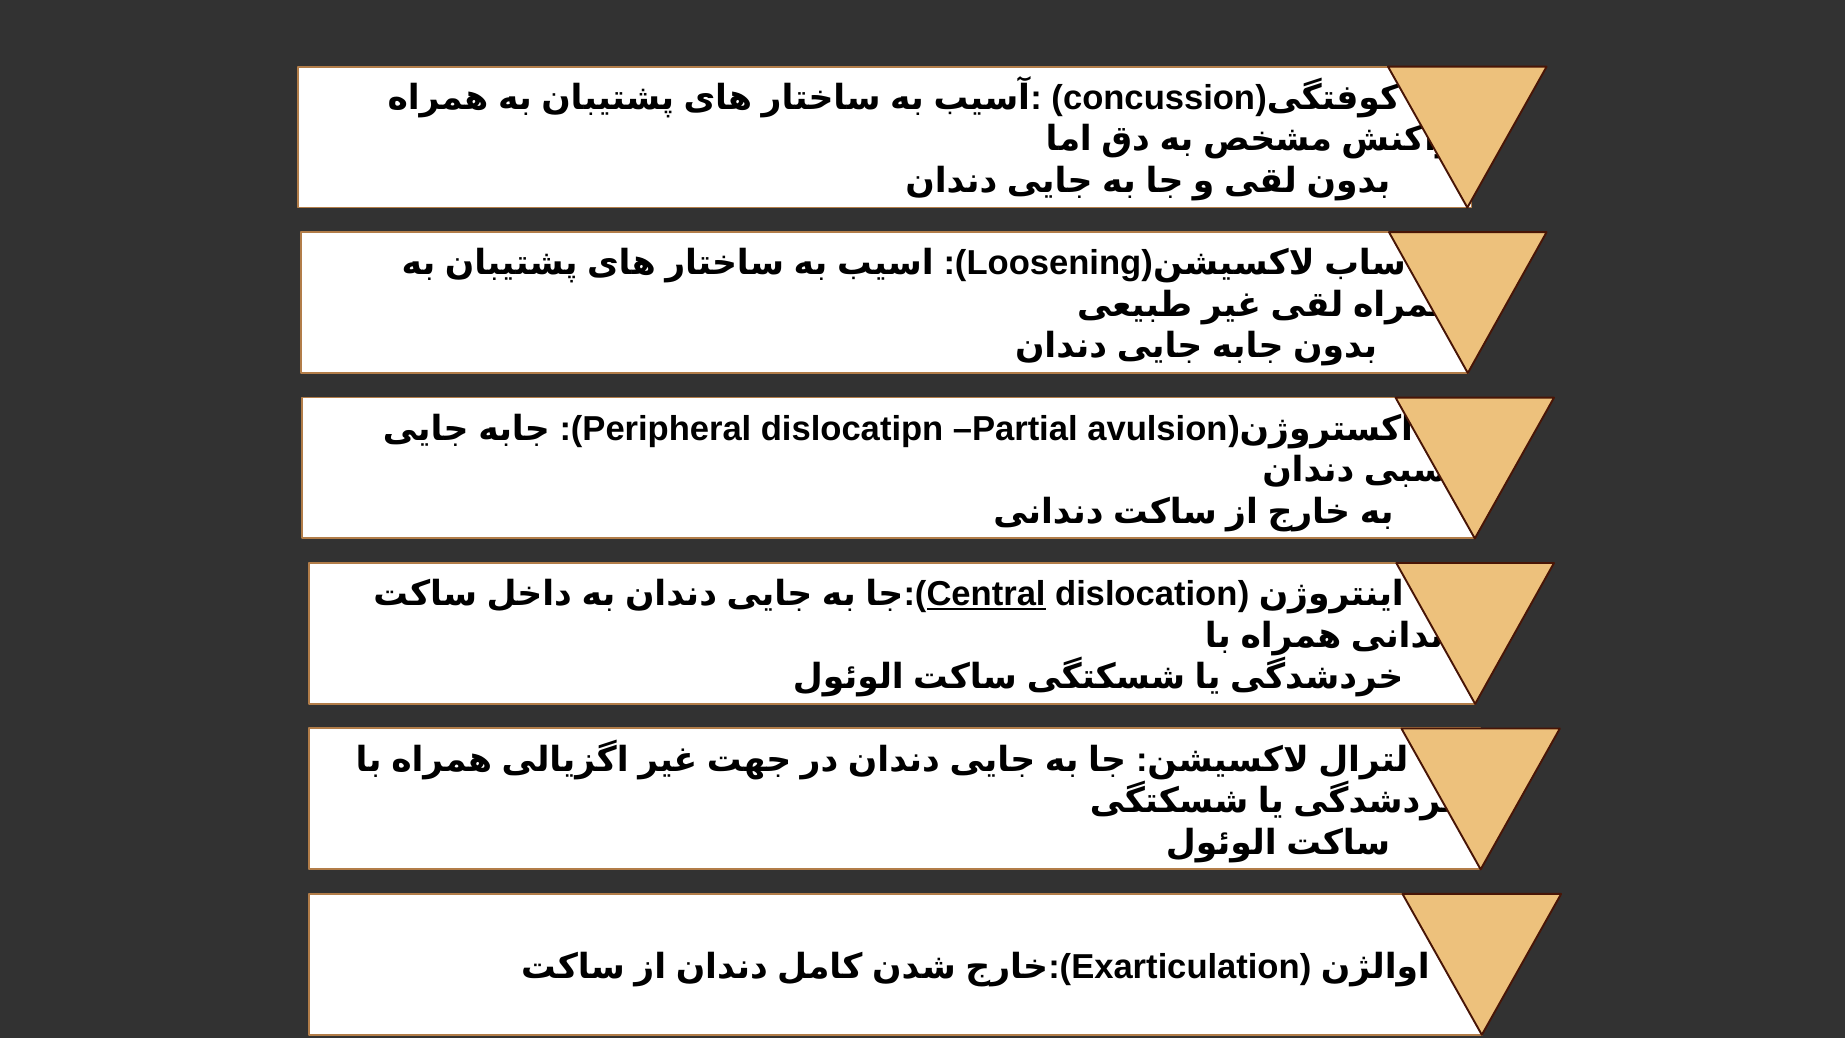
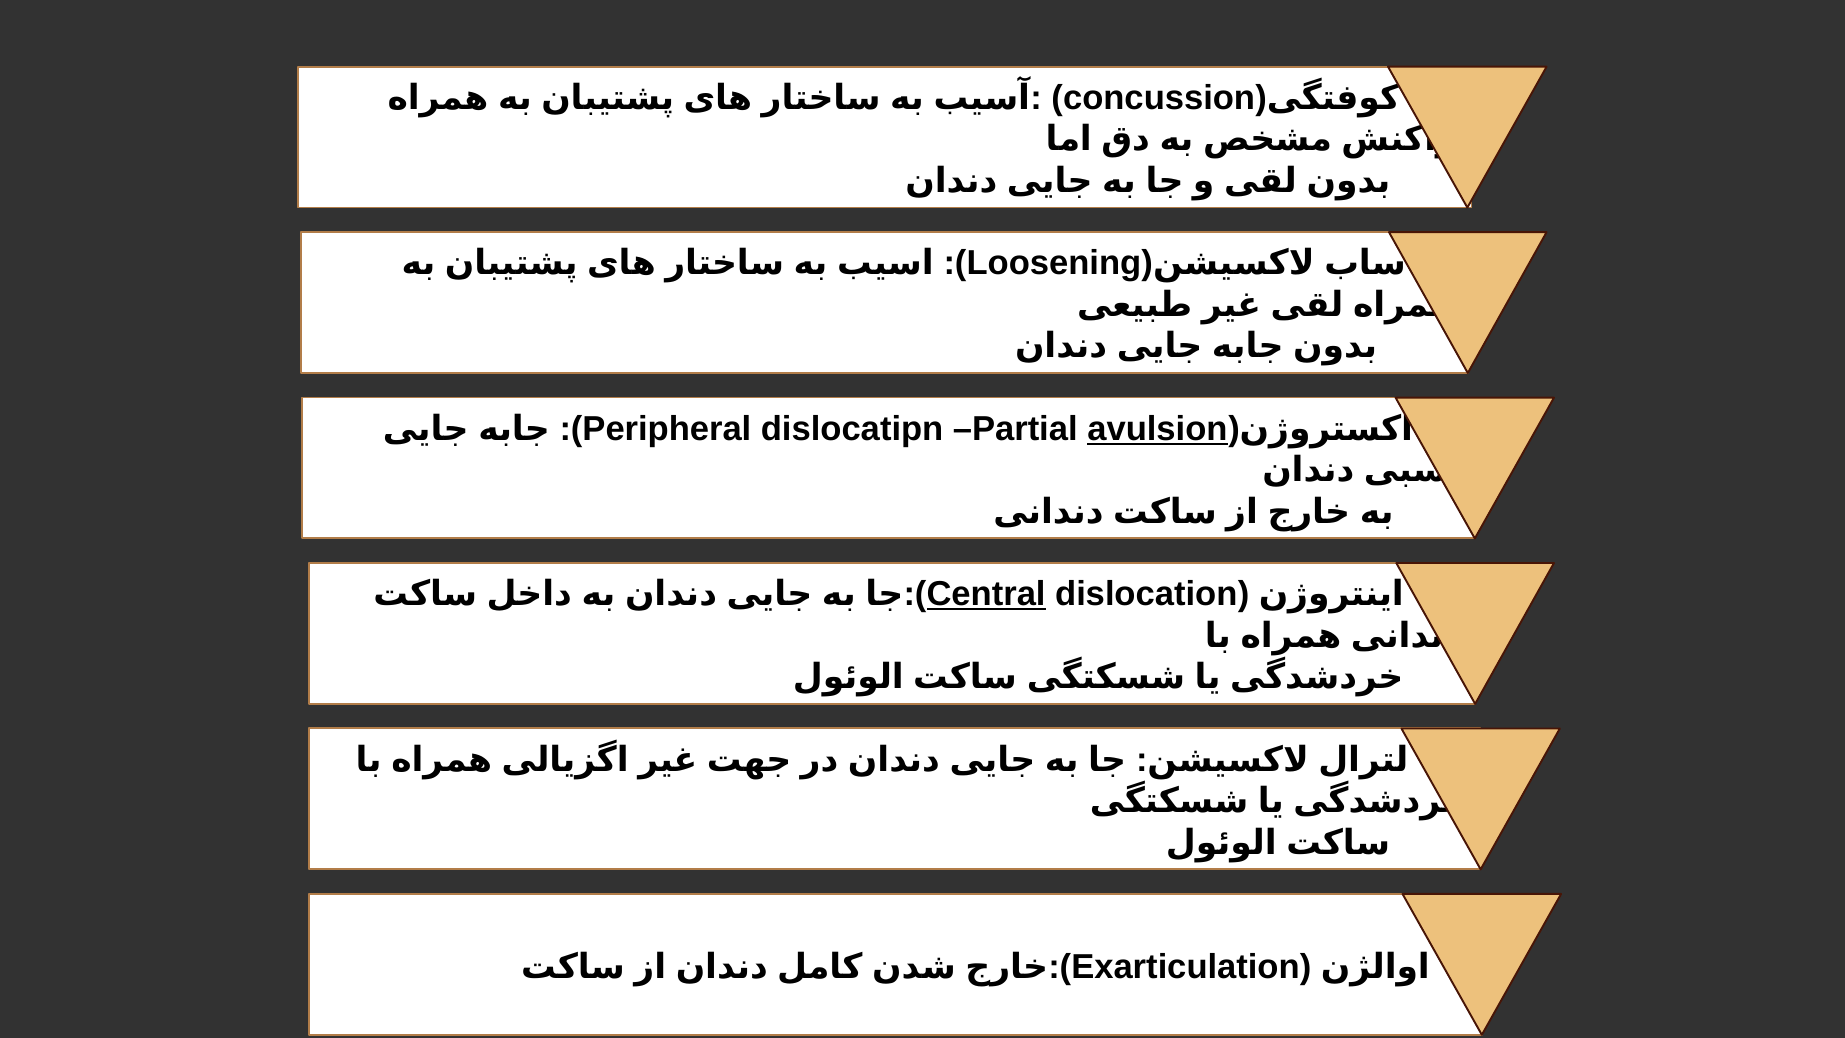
avulsion underline: none -> present (1157, 429)
